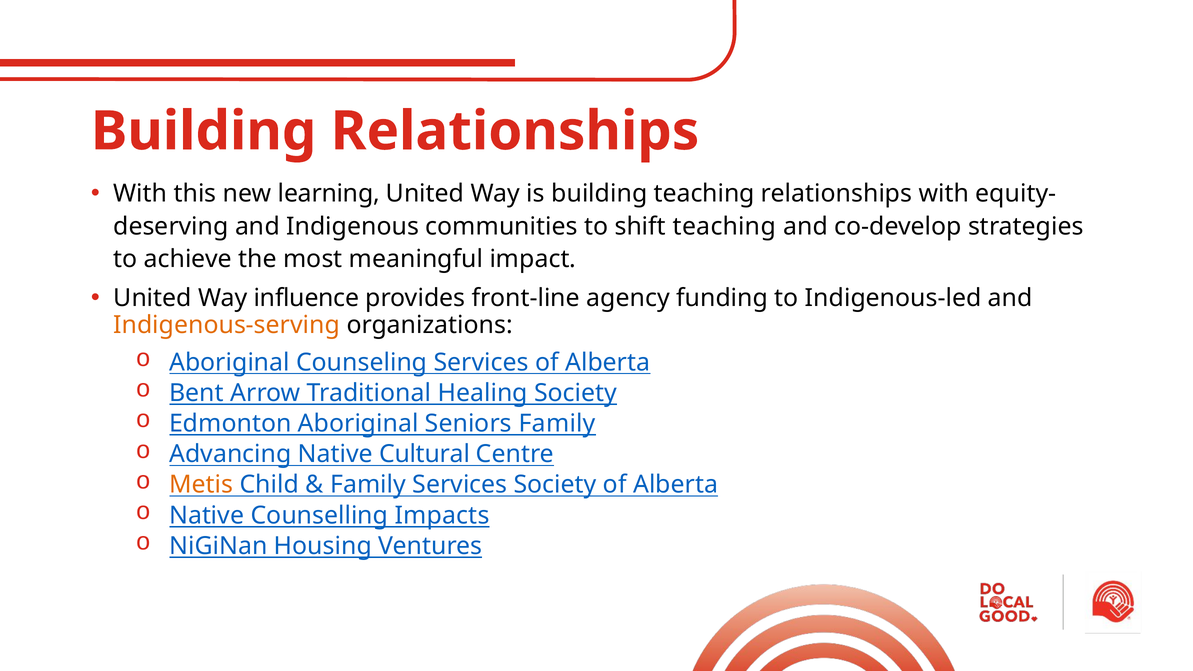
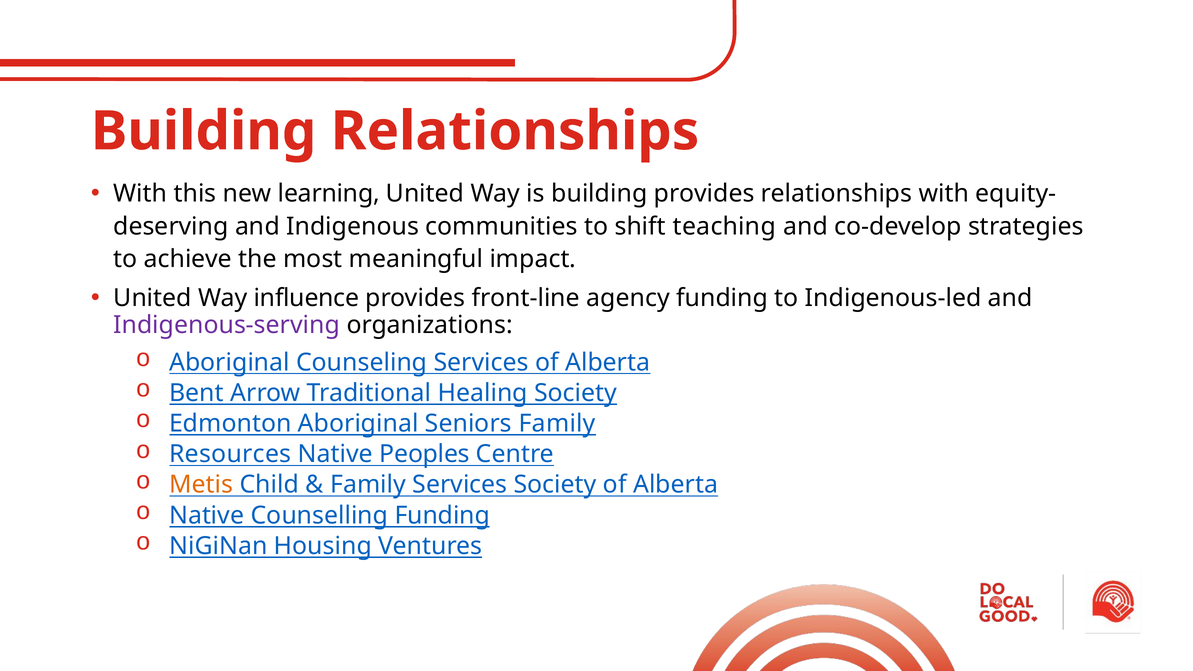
building teaching: teaching -> provides (704, 194)
Indigenous-serving colour: orange -> purple (227, 325)
Advancing: Advancing -> Resources (230, 454)
Cultural: Cultural -> Peoples (425, 454)
Counselling Impacts: Impacts -> Funding (442, 515)
